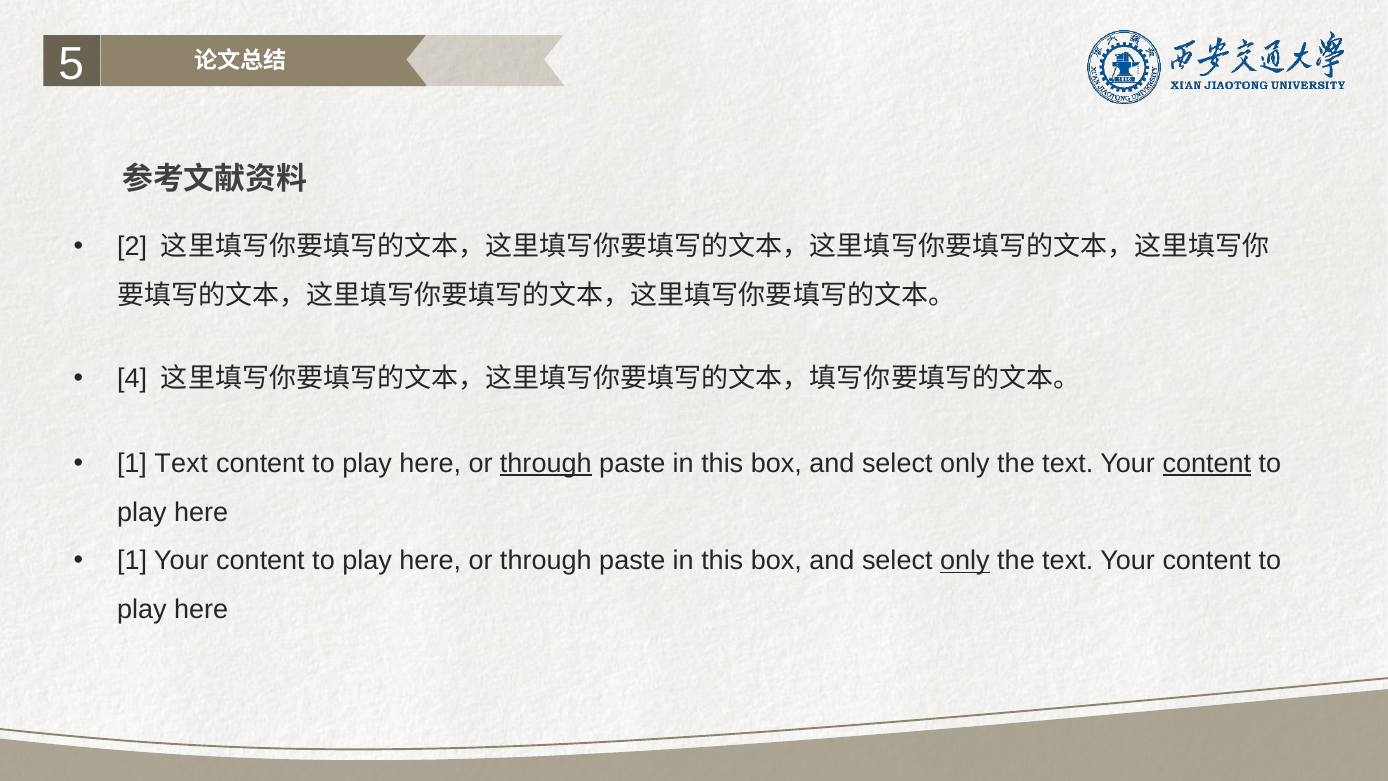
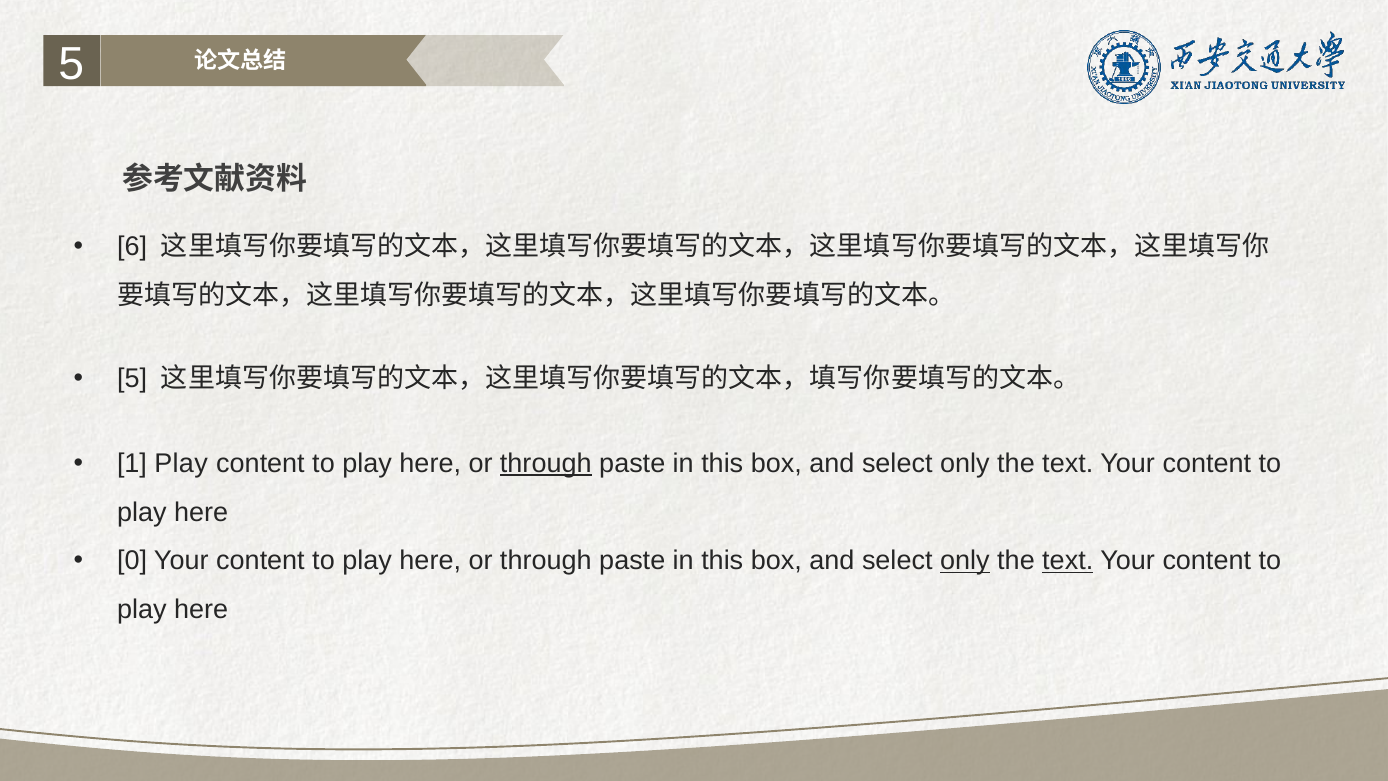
2: 2 -> 6 (132, 247)
4: 4 -> 5 (132, 379)
1 Text: Text -> Play (181, 464)
content underline: present -> none (1207, 464)
1: 1 -> 0 (132, 561)
text underline: none -> present (1068, 561)
